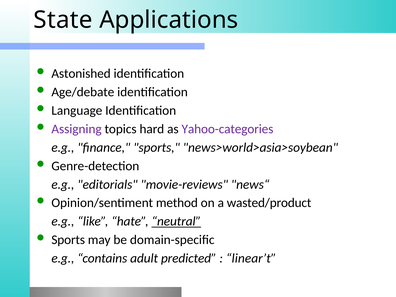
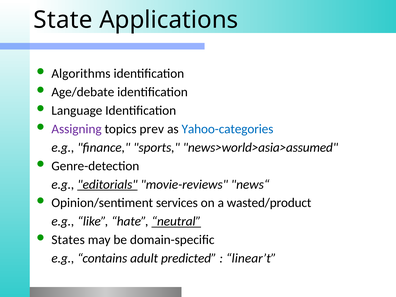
Astonished: Astonished -> Algorithms (81, 74)
hard: hard -> prev (152, 129)
Yahoo-categories colour: purple -> blue (227, 129)
news>world>asia>soybean: news>world>asia>soybean -> news>world>asia>assumed (260, 147)
editorials underline: none -> present (107, 184)
method: method -> services (177, 203)
Sports: Sports -> States (68, 240)
